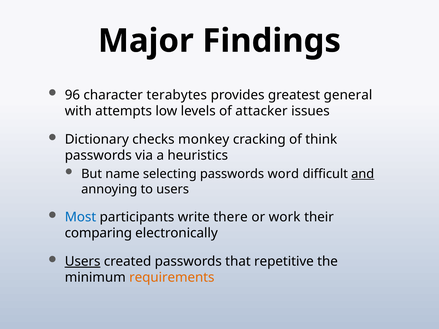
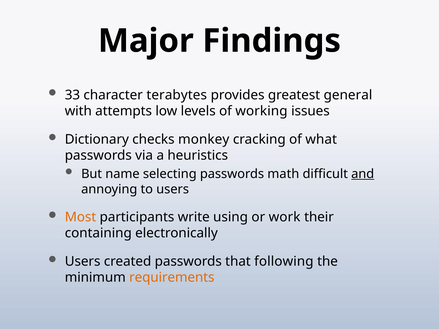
96: 96 -> 33 (72, 95)
attacker: attacker -> working (261, 111)
think: think -> what (321, 139)
word: word -> math (283, 174)
Most colour: blue -> orange (81, 217)
there: there -> using (231, 217)
comparing: comparing -> containing (98, 233)
Users underline: present -> none (83, 262)
repetitive: repetitive -> following (284, 262)
